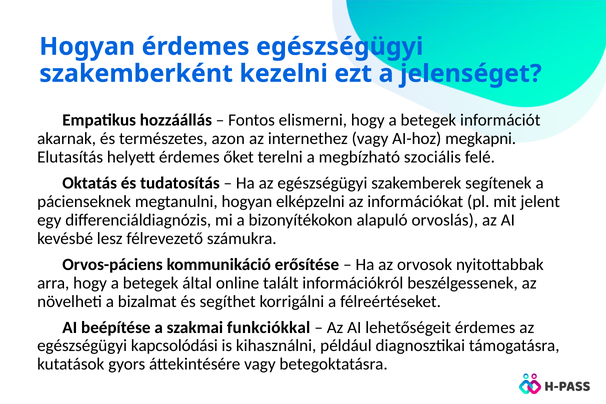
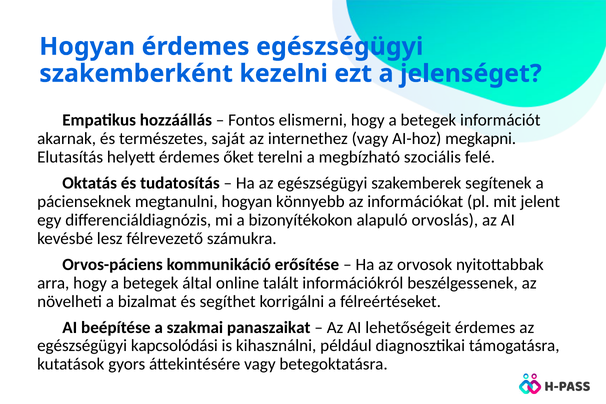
azon: azon -> saját (228, 139)
elképzelni: elképzelni -> könnyebb (310, 202)
funkciókkal: funkciókkal -> panaszaikat (269, 327)
